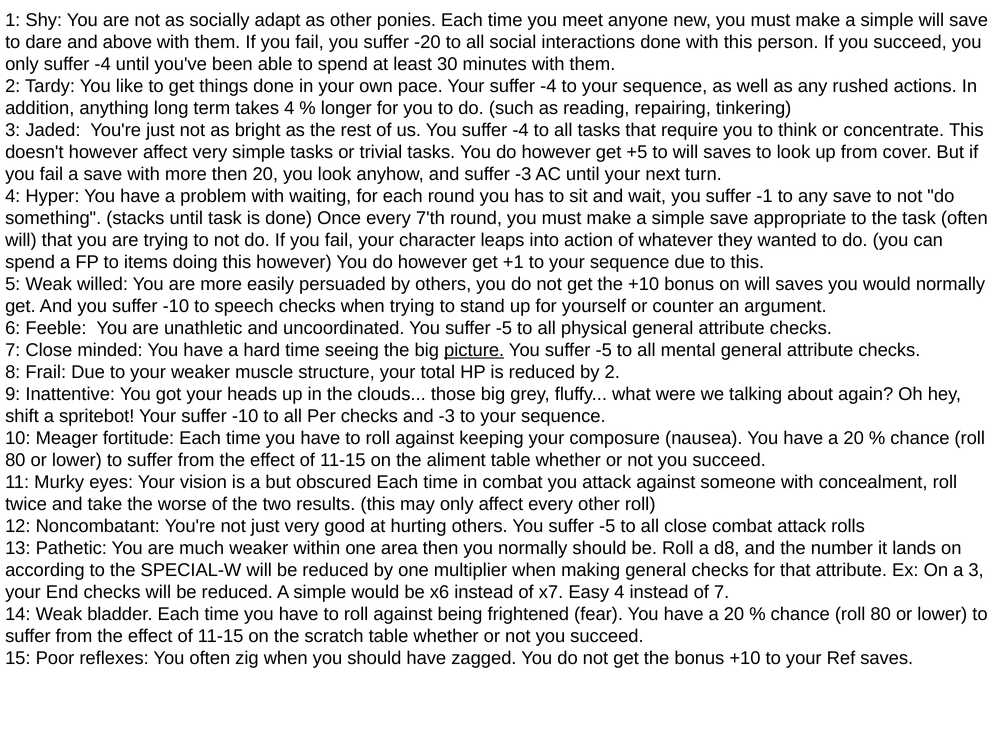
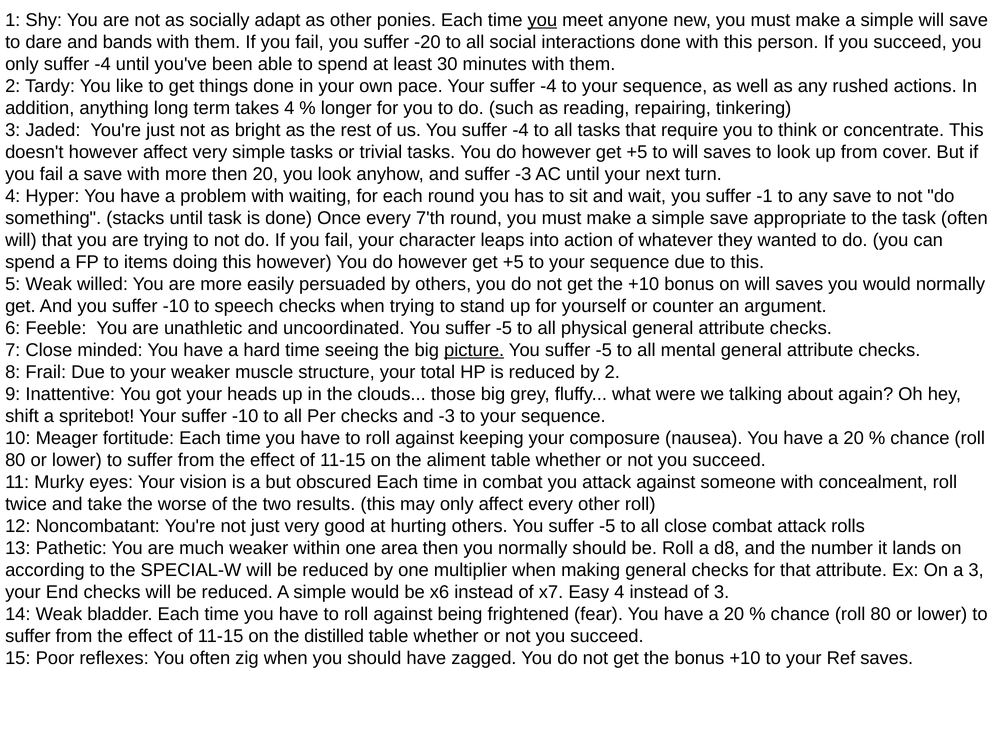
you underline: none -> present (542, 20)
above: above -> bands (127, 42)
+1: +1 -> +5 (513, 262)
of 7: 7 -> 3 (722, 592)
scratch: scratch -> distilled (334, 636)
